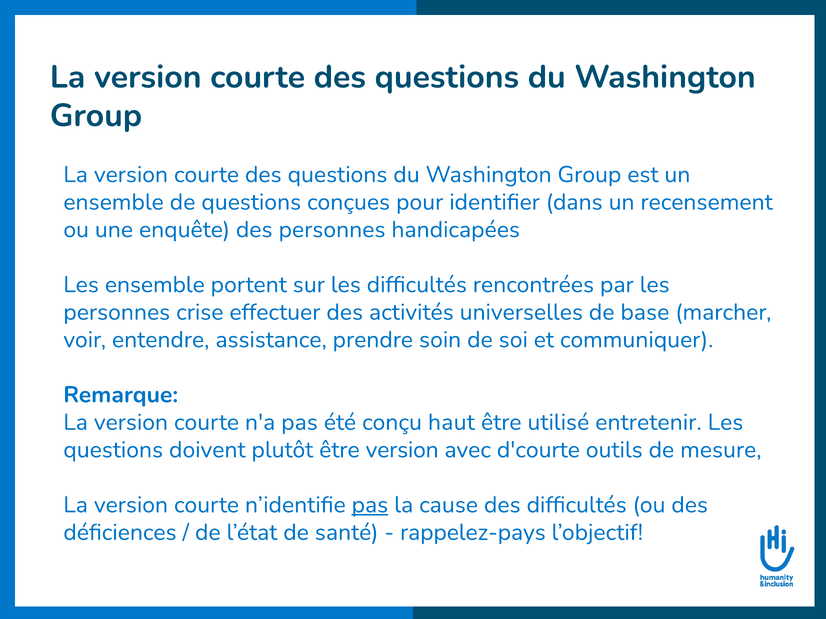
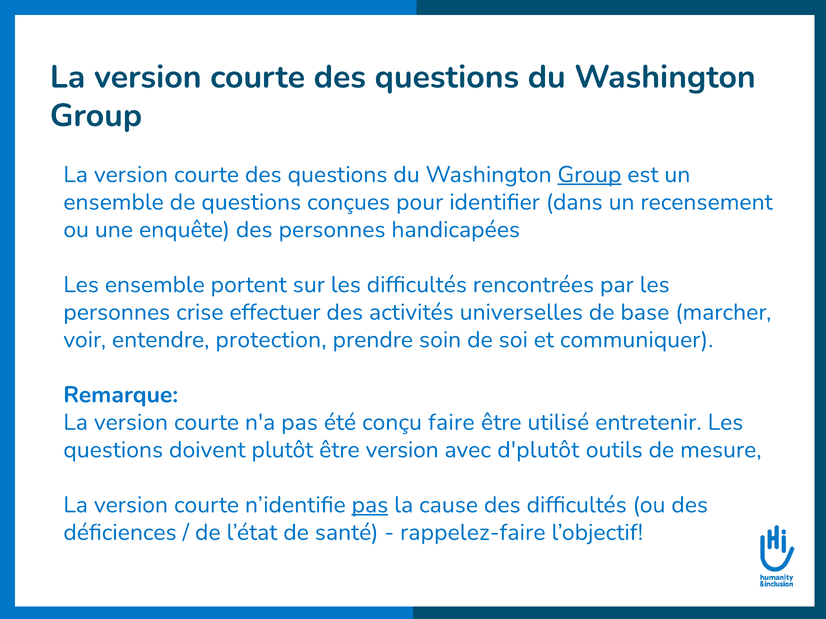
Group underline: none -> present (589, 175)
assistance: assistance -> protection (271, 340)
haut: haut -> faire (451, 423)
d'courte: d'courte -> d'plutôt (538, 450)
rappelez-pays: rappelez-pays -> rappelez-faire (473, 533)
